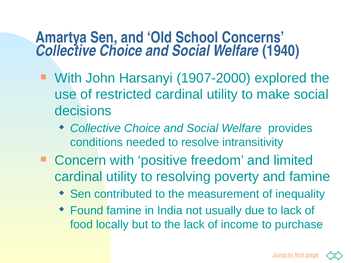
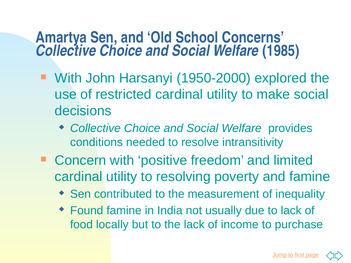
1940: 1940 -> 1985 (281, 51)
1907-2000: 1907-2000 -> 1950-2000 (214, 78)
